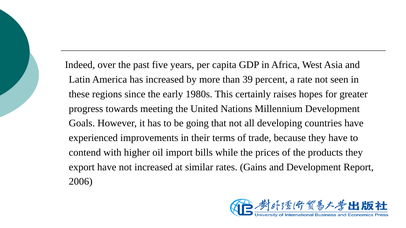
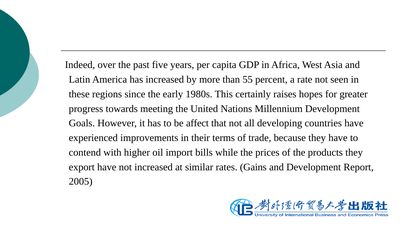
39: 39 -> 55 (248, 80)
going: going -> affect (197, 123)
2006: 2006 -> 2005 (81, 182)
